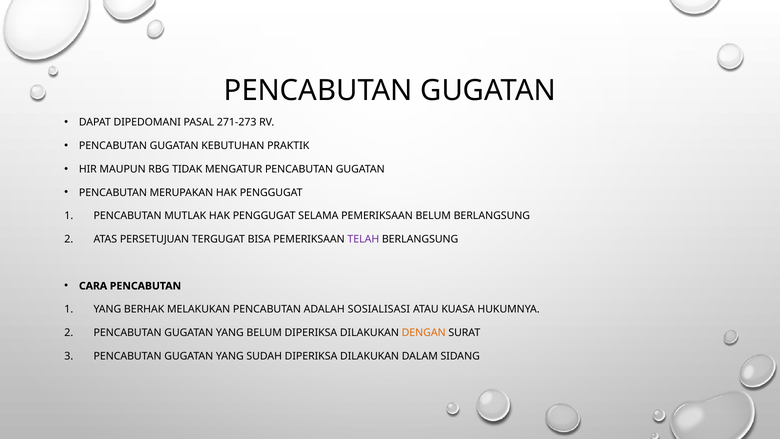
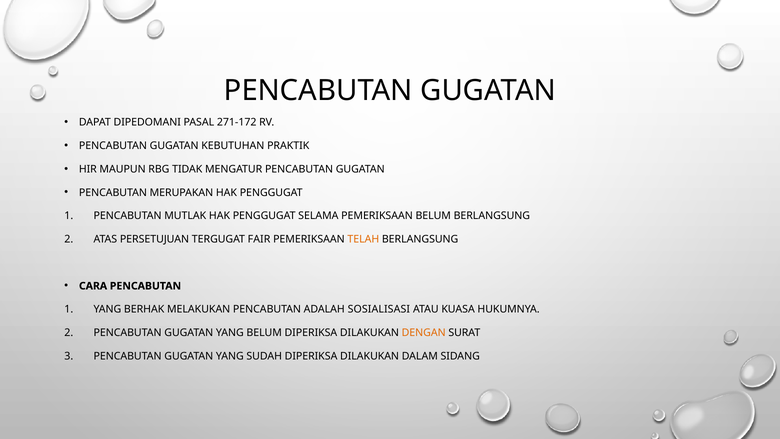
271-273: 271-273 -> 271-172 (237, 122)
BISA: BISA -> FAIR (259, 239)
TELAH colour: purple -> orange (363, 239)
